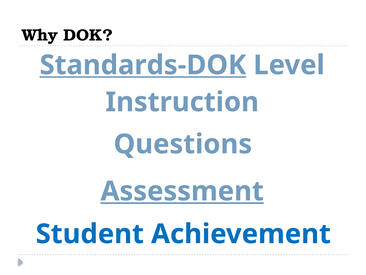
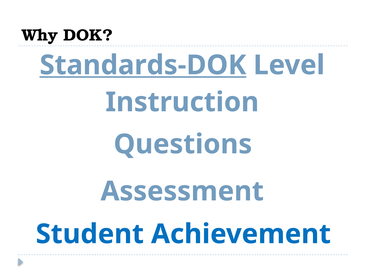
Assessment underline: present -> none (182, 191)
